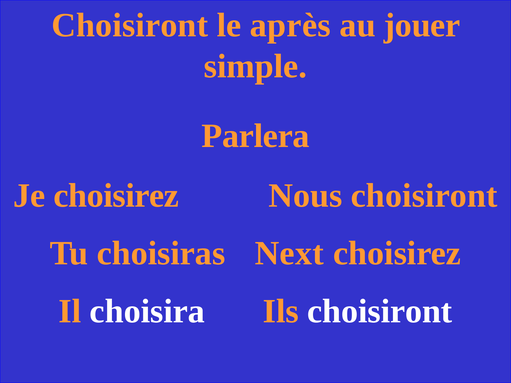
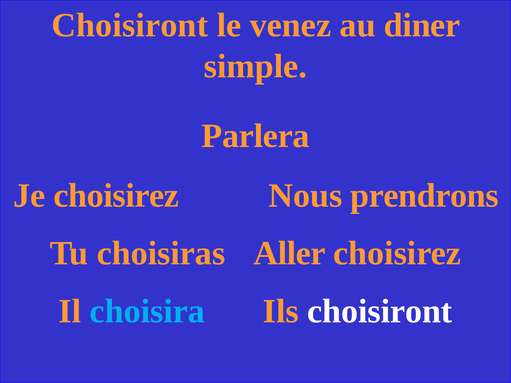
après: après -> venez (290, 25)
jouer: jouer -> diner (422, 25)
Nous choisiront: choisiront -> prendrons (424, 196)
Next: Next -> Aller (290, 254)
choisira colour: white -> light blue (147, 311)
